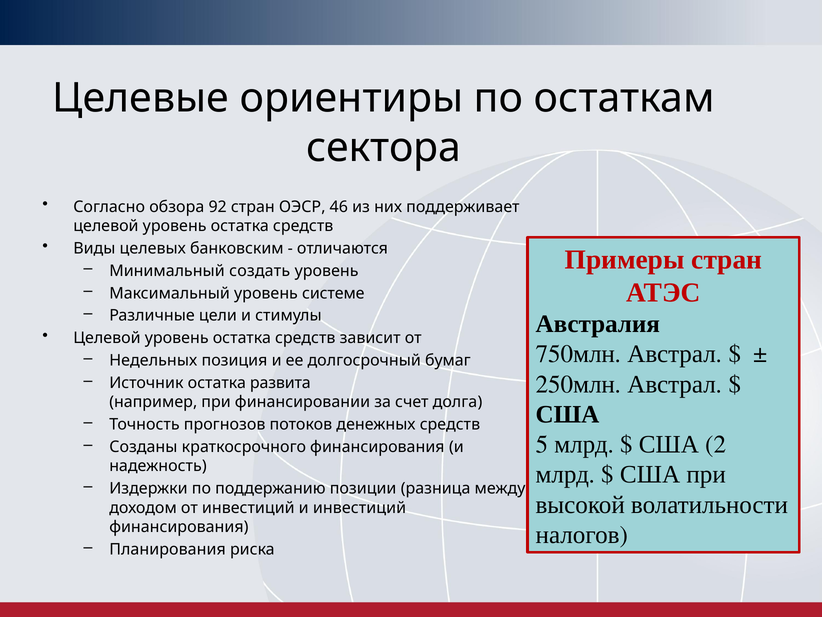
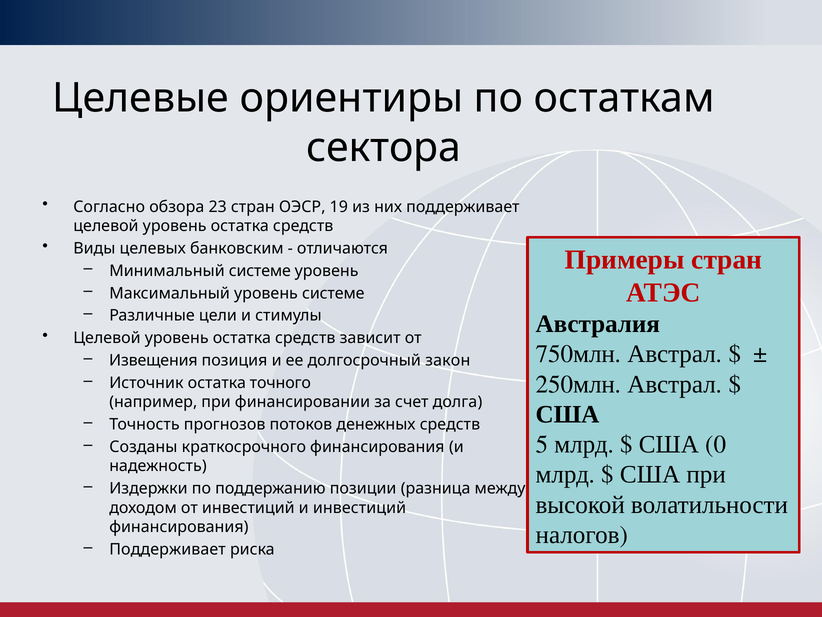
92: 92 -> 23 (218, 207)
46: 46 -> 19 (339, 207)
Минимальный создать: создать -> системе (260, 271)
Недельных: Недельных -> Извещения (153, 360)
бумаг: бумаг -> закон (448, 360)
развита: развита -> точного (280, 383)
2: 2 -> 0 (720, 444)
Планирования: Планирования -> Поддерживает (167, 549)
